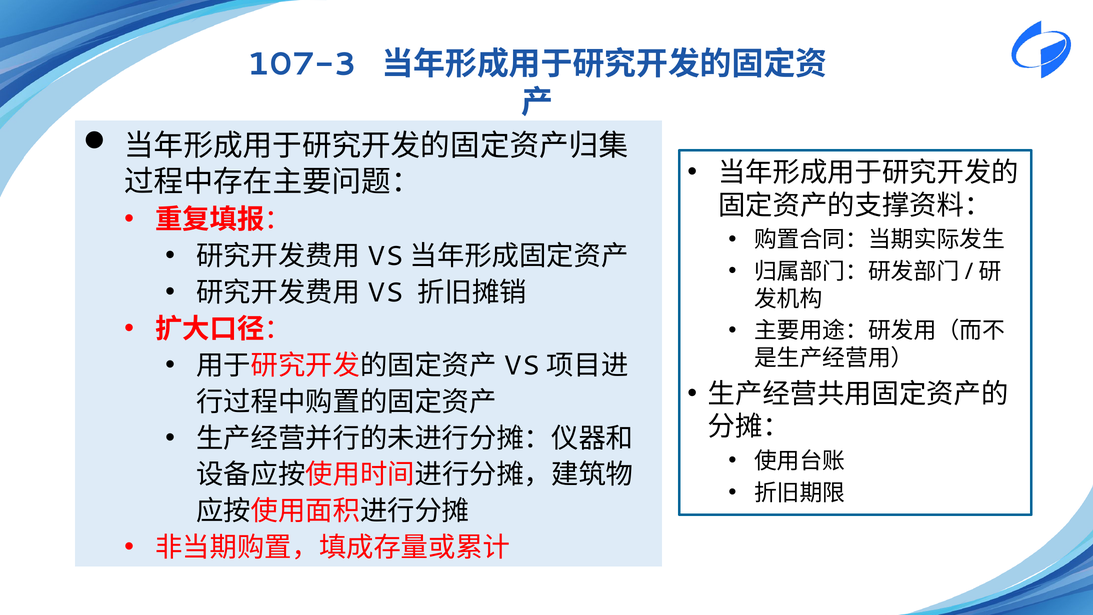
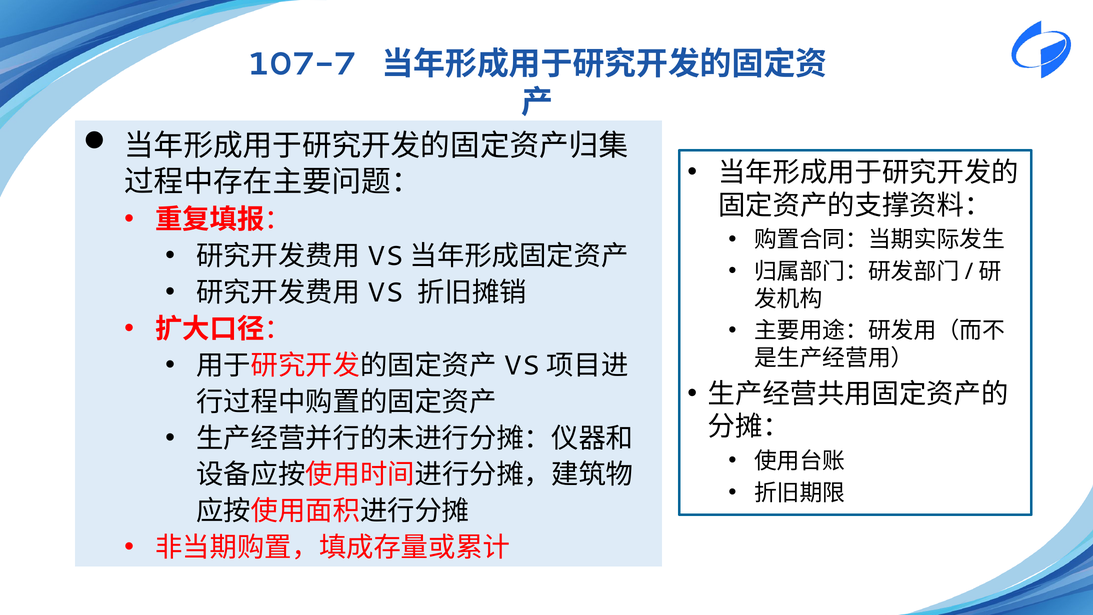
107-3: 107-3 -> 107-7 (302, 64)
